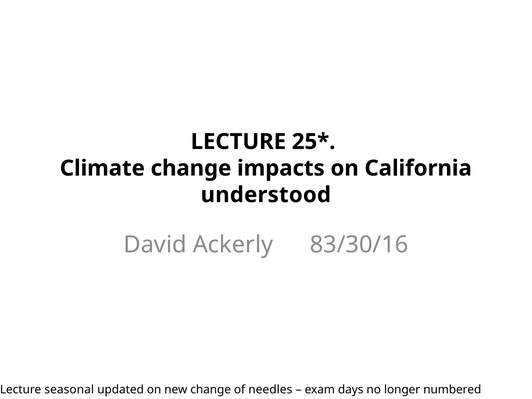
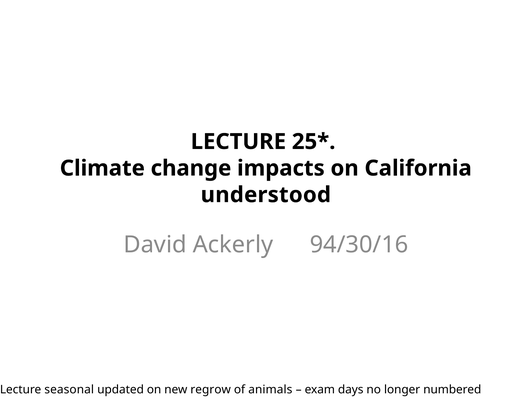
83/30/16: 83/30/16 -> 94/30/16 (359, 245)
new change: change -> regrow (211, 390)
needles: needles -> animals (270, 390)
